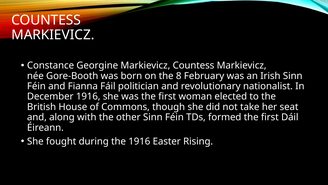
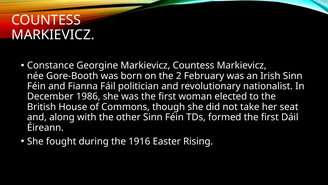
8: 8 -> 2 (179, 76)
December 1916: 1916 -> 1986 (88, 96)
